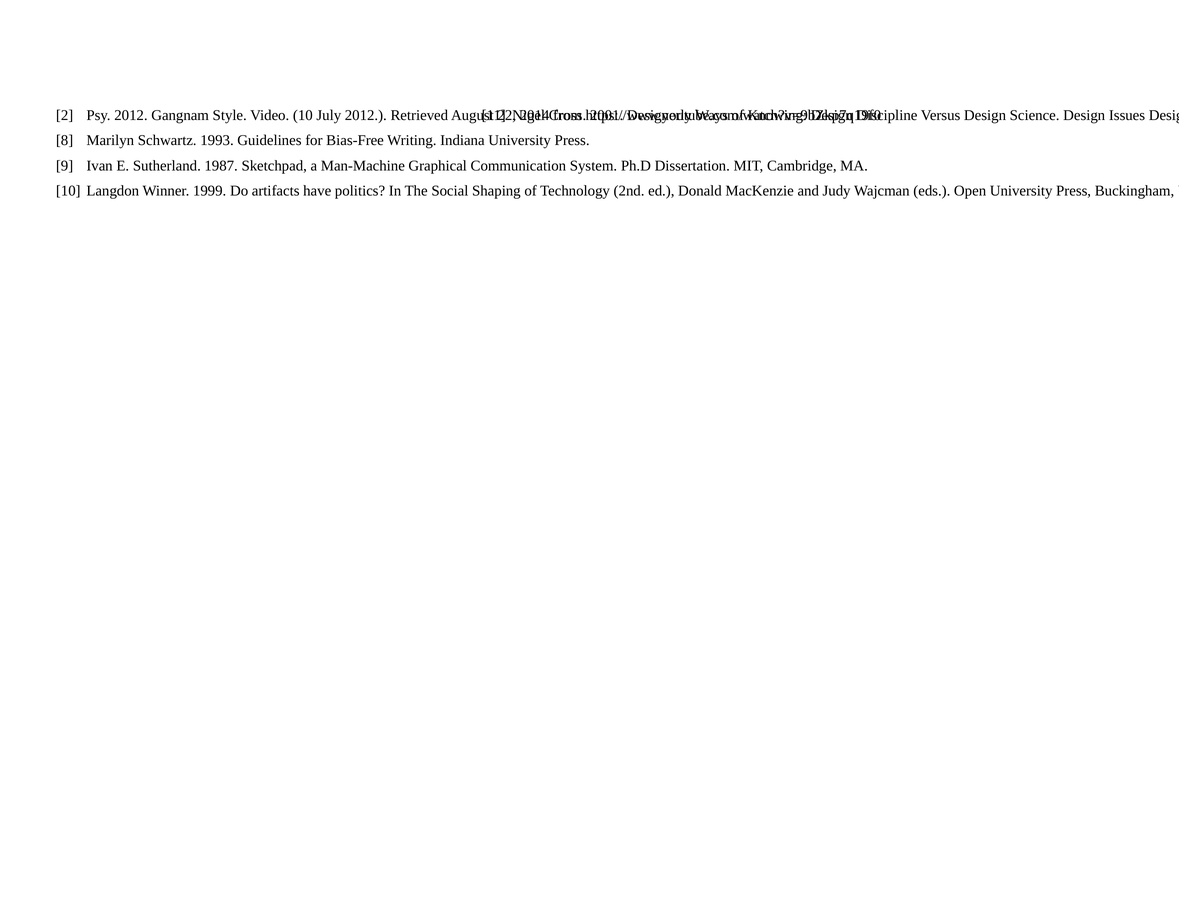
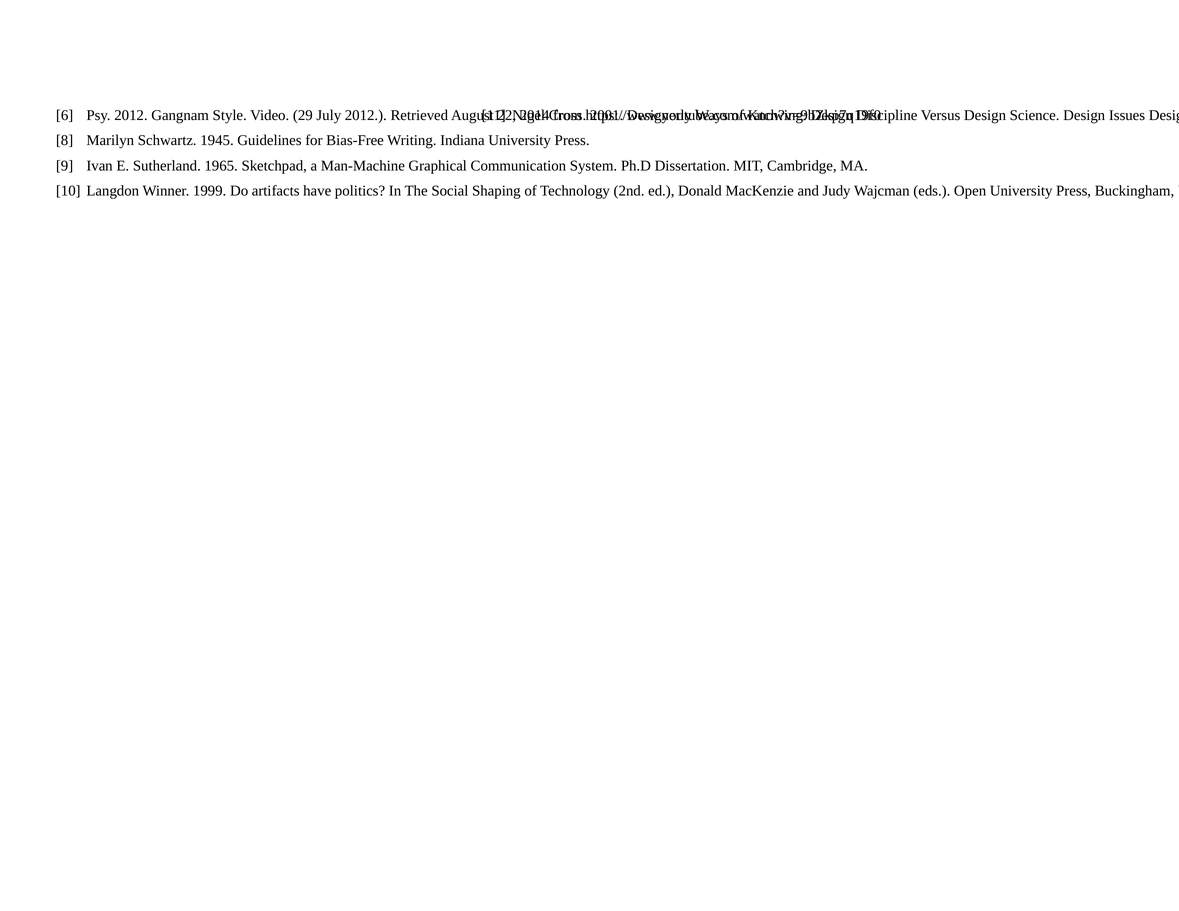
2: 2 -> 6 (65, 115)
Video 10: 10 -> 29 (303, 115)
1993: 1993 -> 1945 (217, 140)
1987: 1987 -> 1965 (221, 166)
